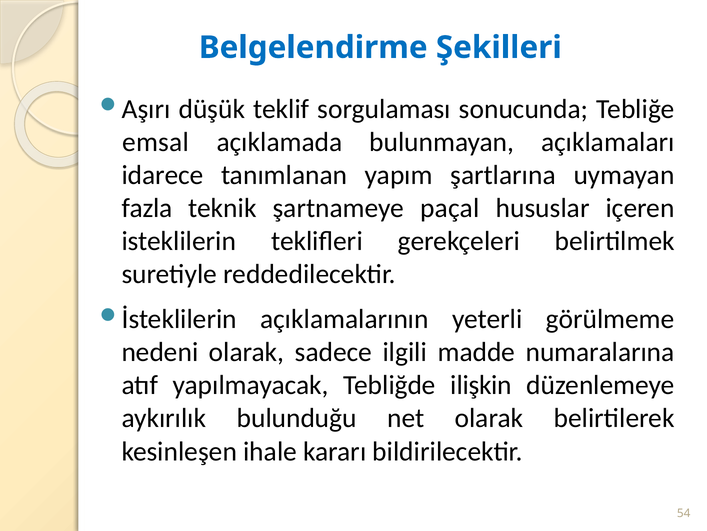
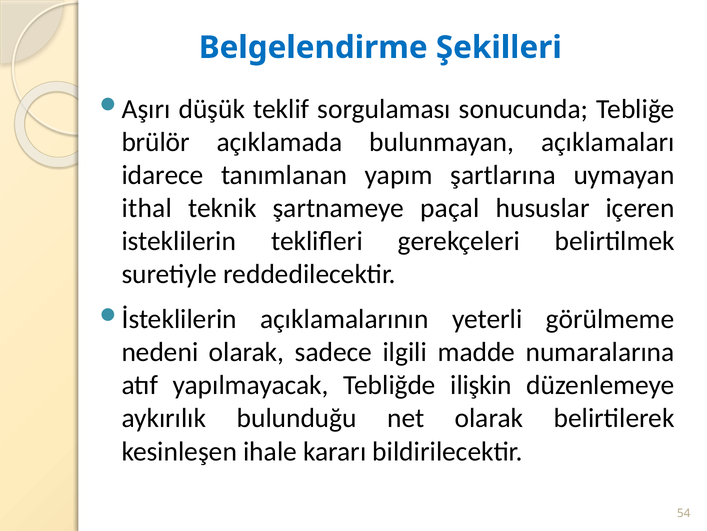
emsal: emsal -> brülör (156, 142)
fazla: fazla -> ithal (147, 208)
